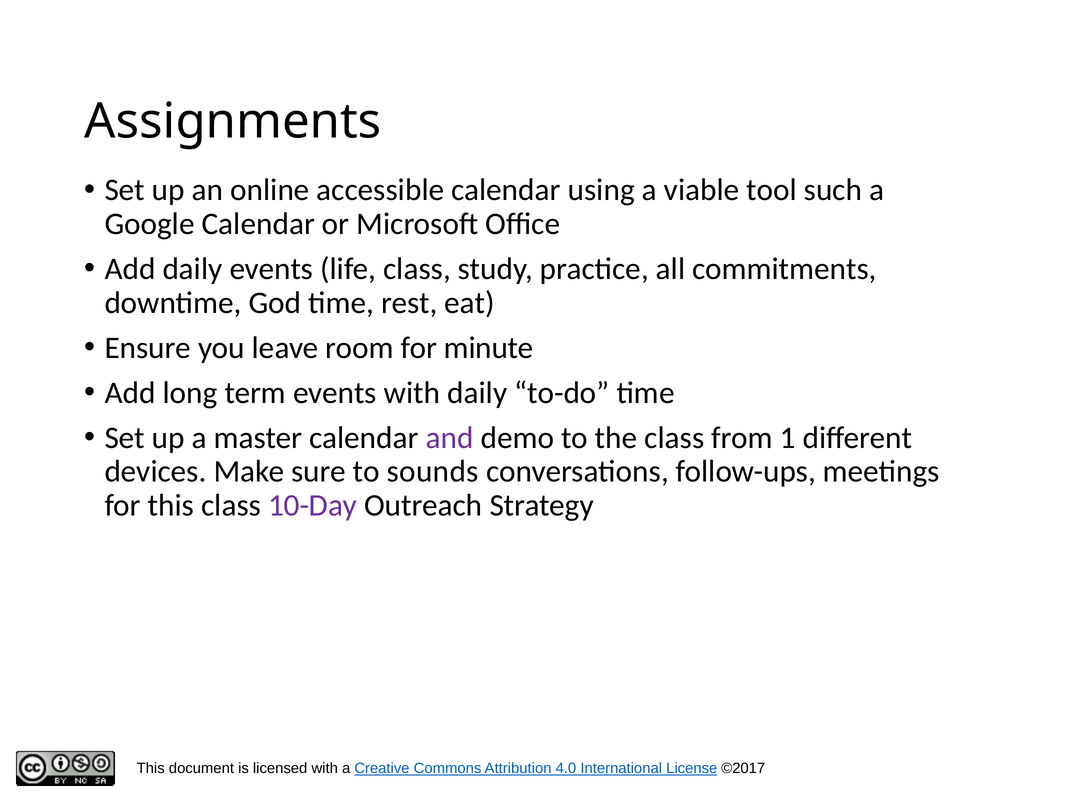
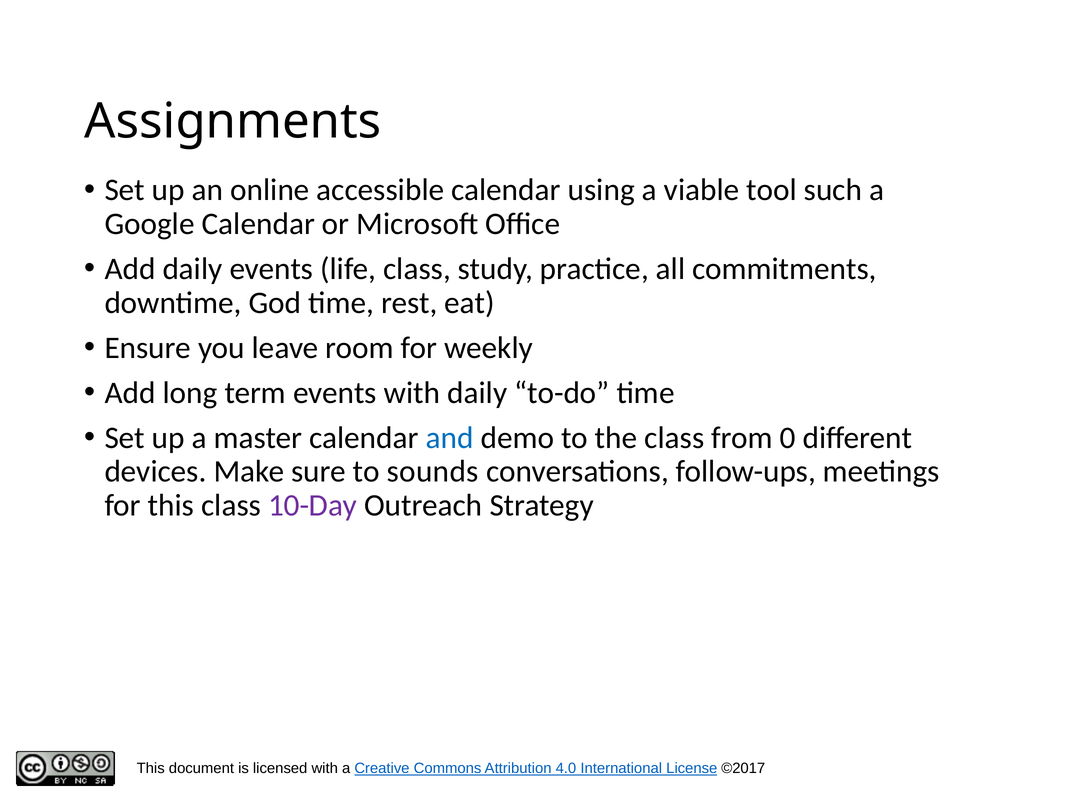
minute: minute -> weekly (489, 348)
and colour: purple -> blue (450, 438)
1: 1 -> 0 (788, 438)
